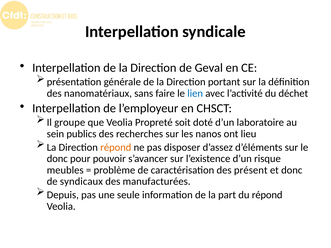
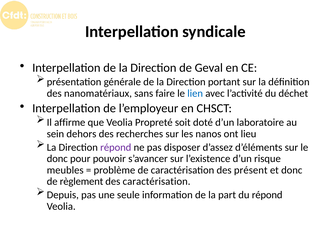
groupe: groupe -> affirme (70, 123)
publics: publics -> dehors (81, 134)
répond colour: orange -> purple (116, 147)
syndicaux: syndicaux -> règlement (81, 182)
des manufacturées: manufacturées -> caractérisation (157, 182)
